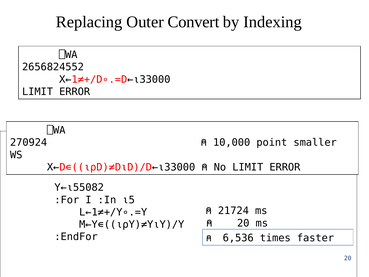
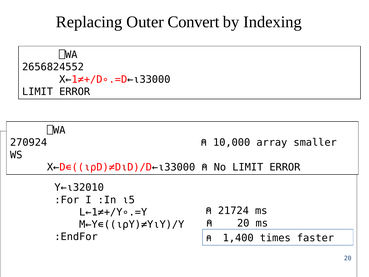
point: point -> array (272, 142)
Y←⍳55082: Y←⍳55082 -> Y←⍳32010 (79, 187)
6,536: 6,536 -> 1,400 (238, 238)
